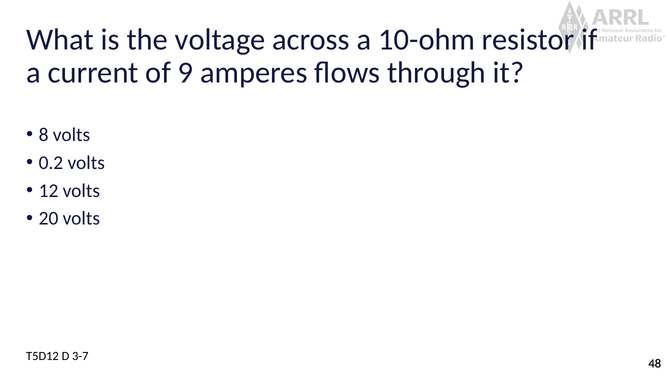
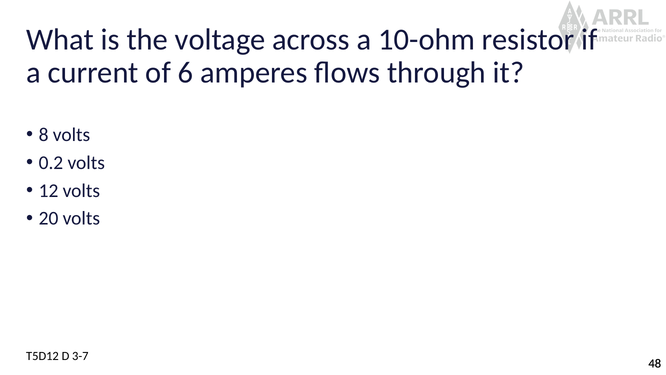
9: 9 -> 6 (185, 72)
